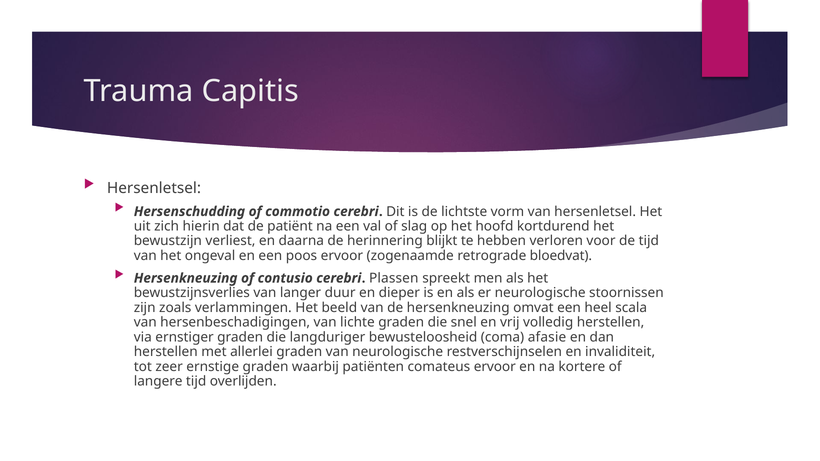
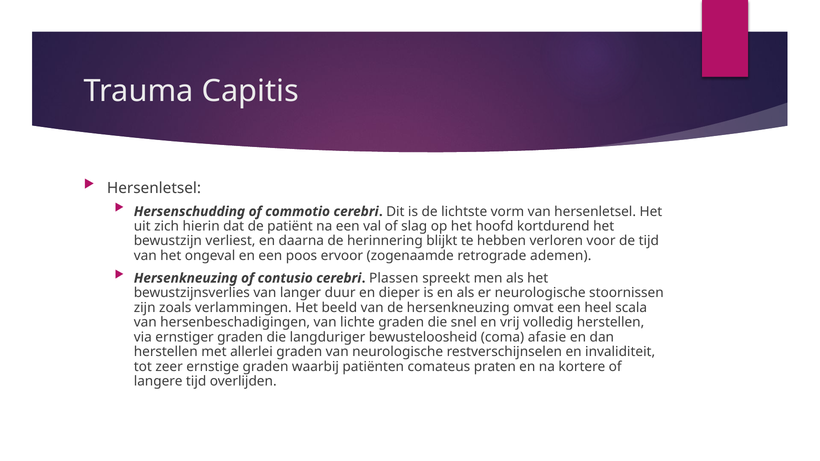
bloedvat: bloedvat -> ademen (561, 256)
comateus ervoor: ervoor -> praten (495, 367)
